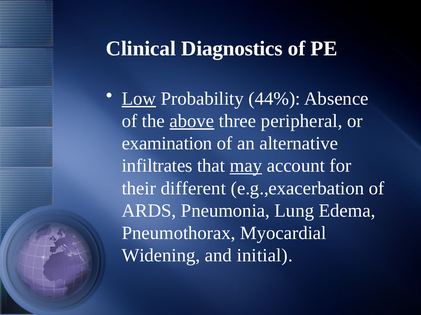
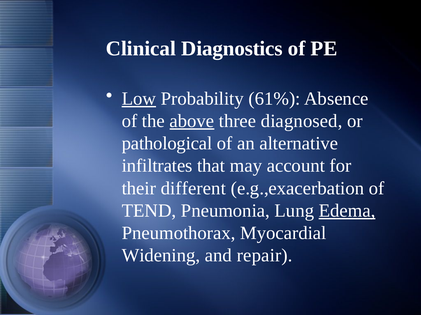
44%: 44% -> 61% (275, 99)
peripheral: peripheral -> diagnosed (302, 121)
examination: examination -> pathological (167, 144)
may underline: present -> none (246, 166)
ARDS: ARDS -> TEND (149, 211)
Edema underline: none -> present (347, 211)
initial: initial -> repair (265, 256)
